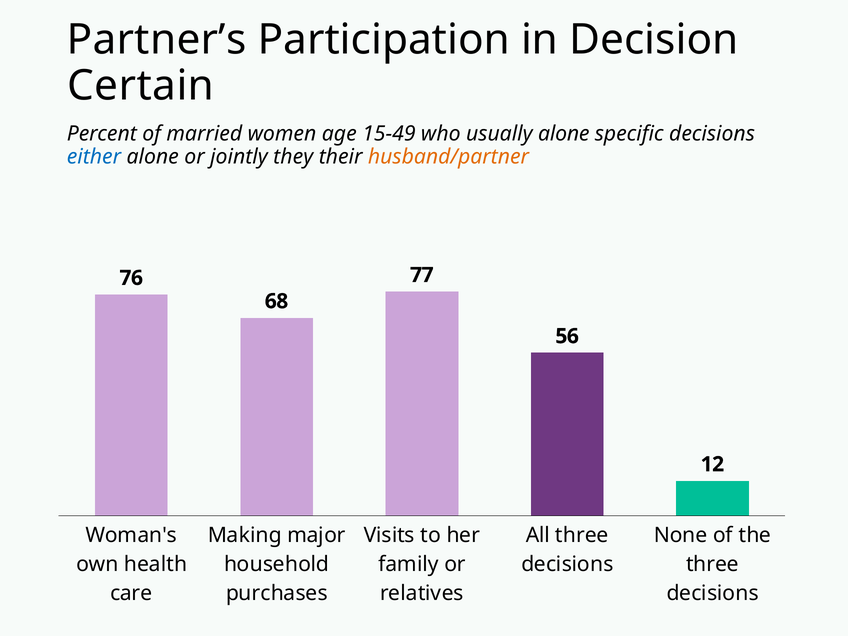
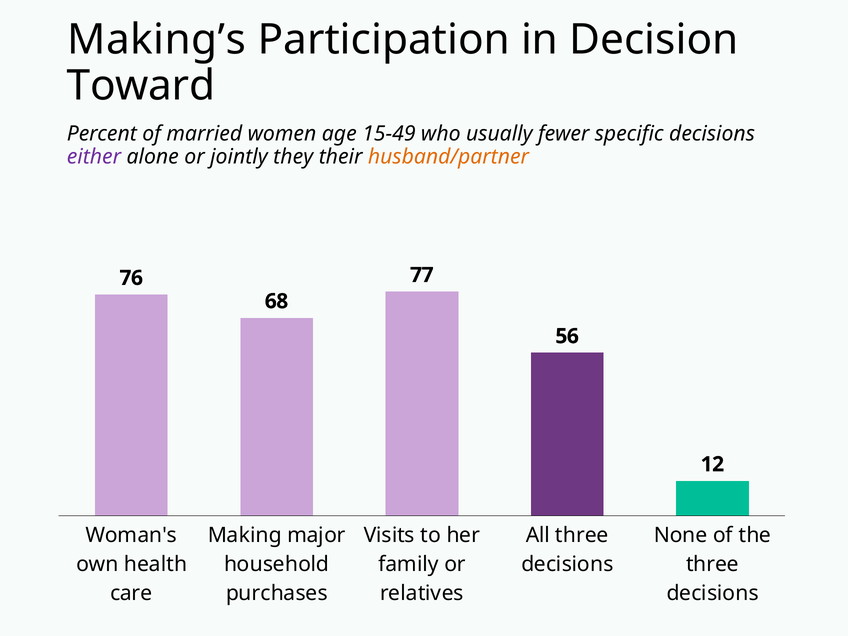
Partner’s: Partner’s -> Making’s (157, 40)
Certain: Certain -> Toward (141, 86)
usually alone: alone -> fewer (564, 134)
either colour: blue -> purple (94, 157)
